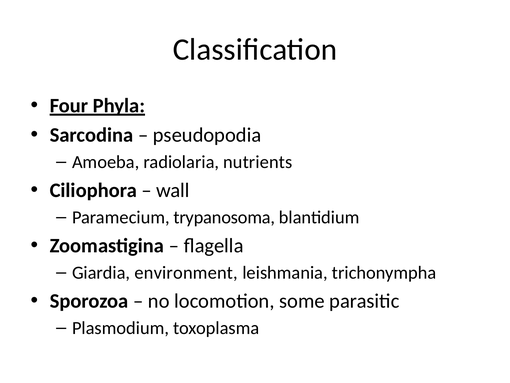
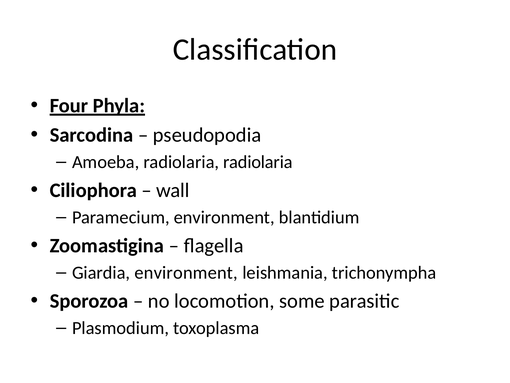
radiolaria nutrients: nutrients -> radiolaria (258, 162)
Paramecium trypanosoma: trypanosoma -> environment (224, 217)
